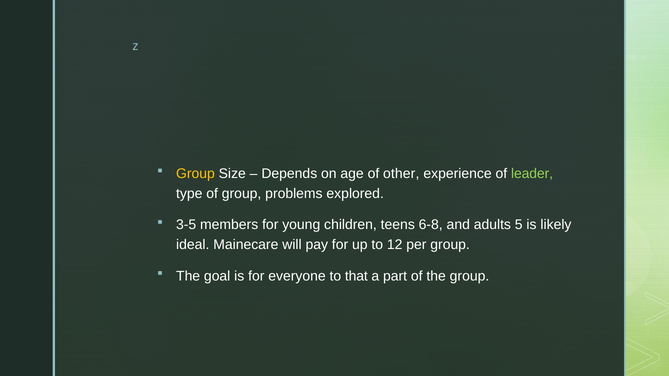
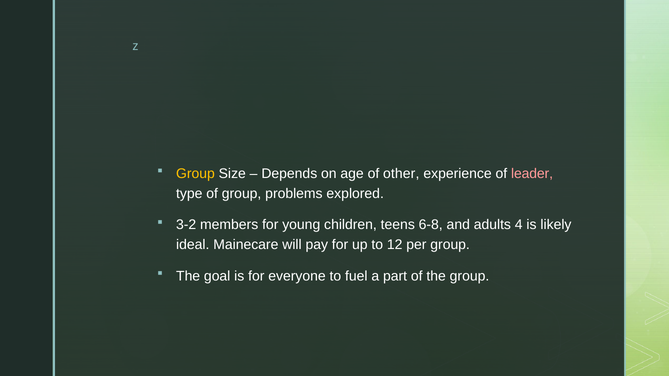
leader colour: light green -> pink (532, 174)
3-5: 3-5 -> 3-2 (186, 225)
5: 5 -> 4 (519, 225)
that: that -> fuel (356, 276)
